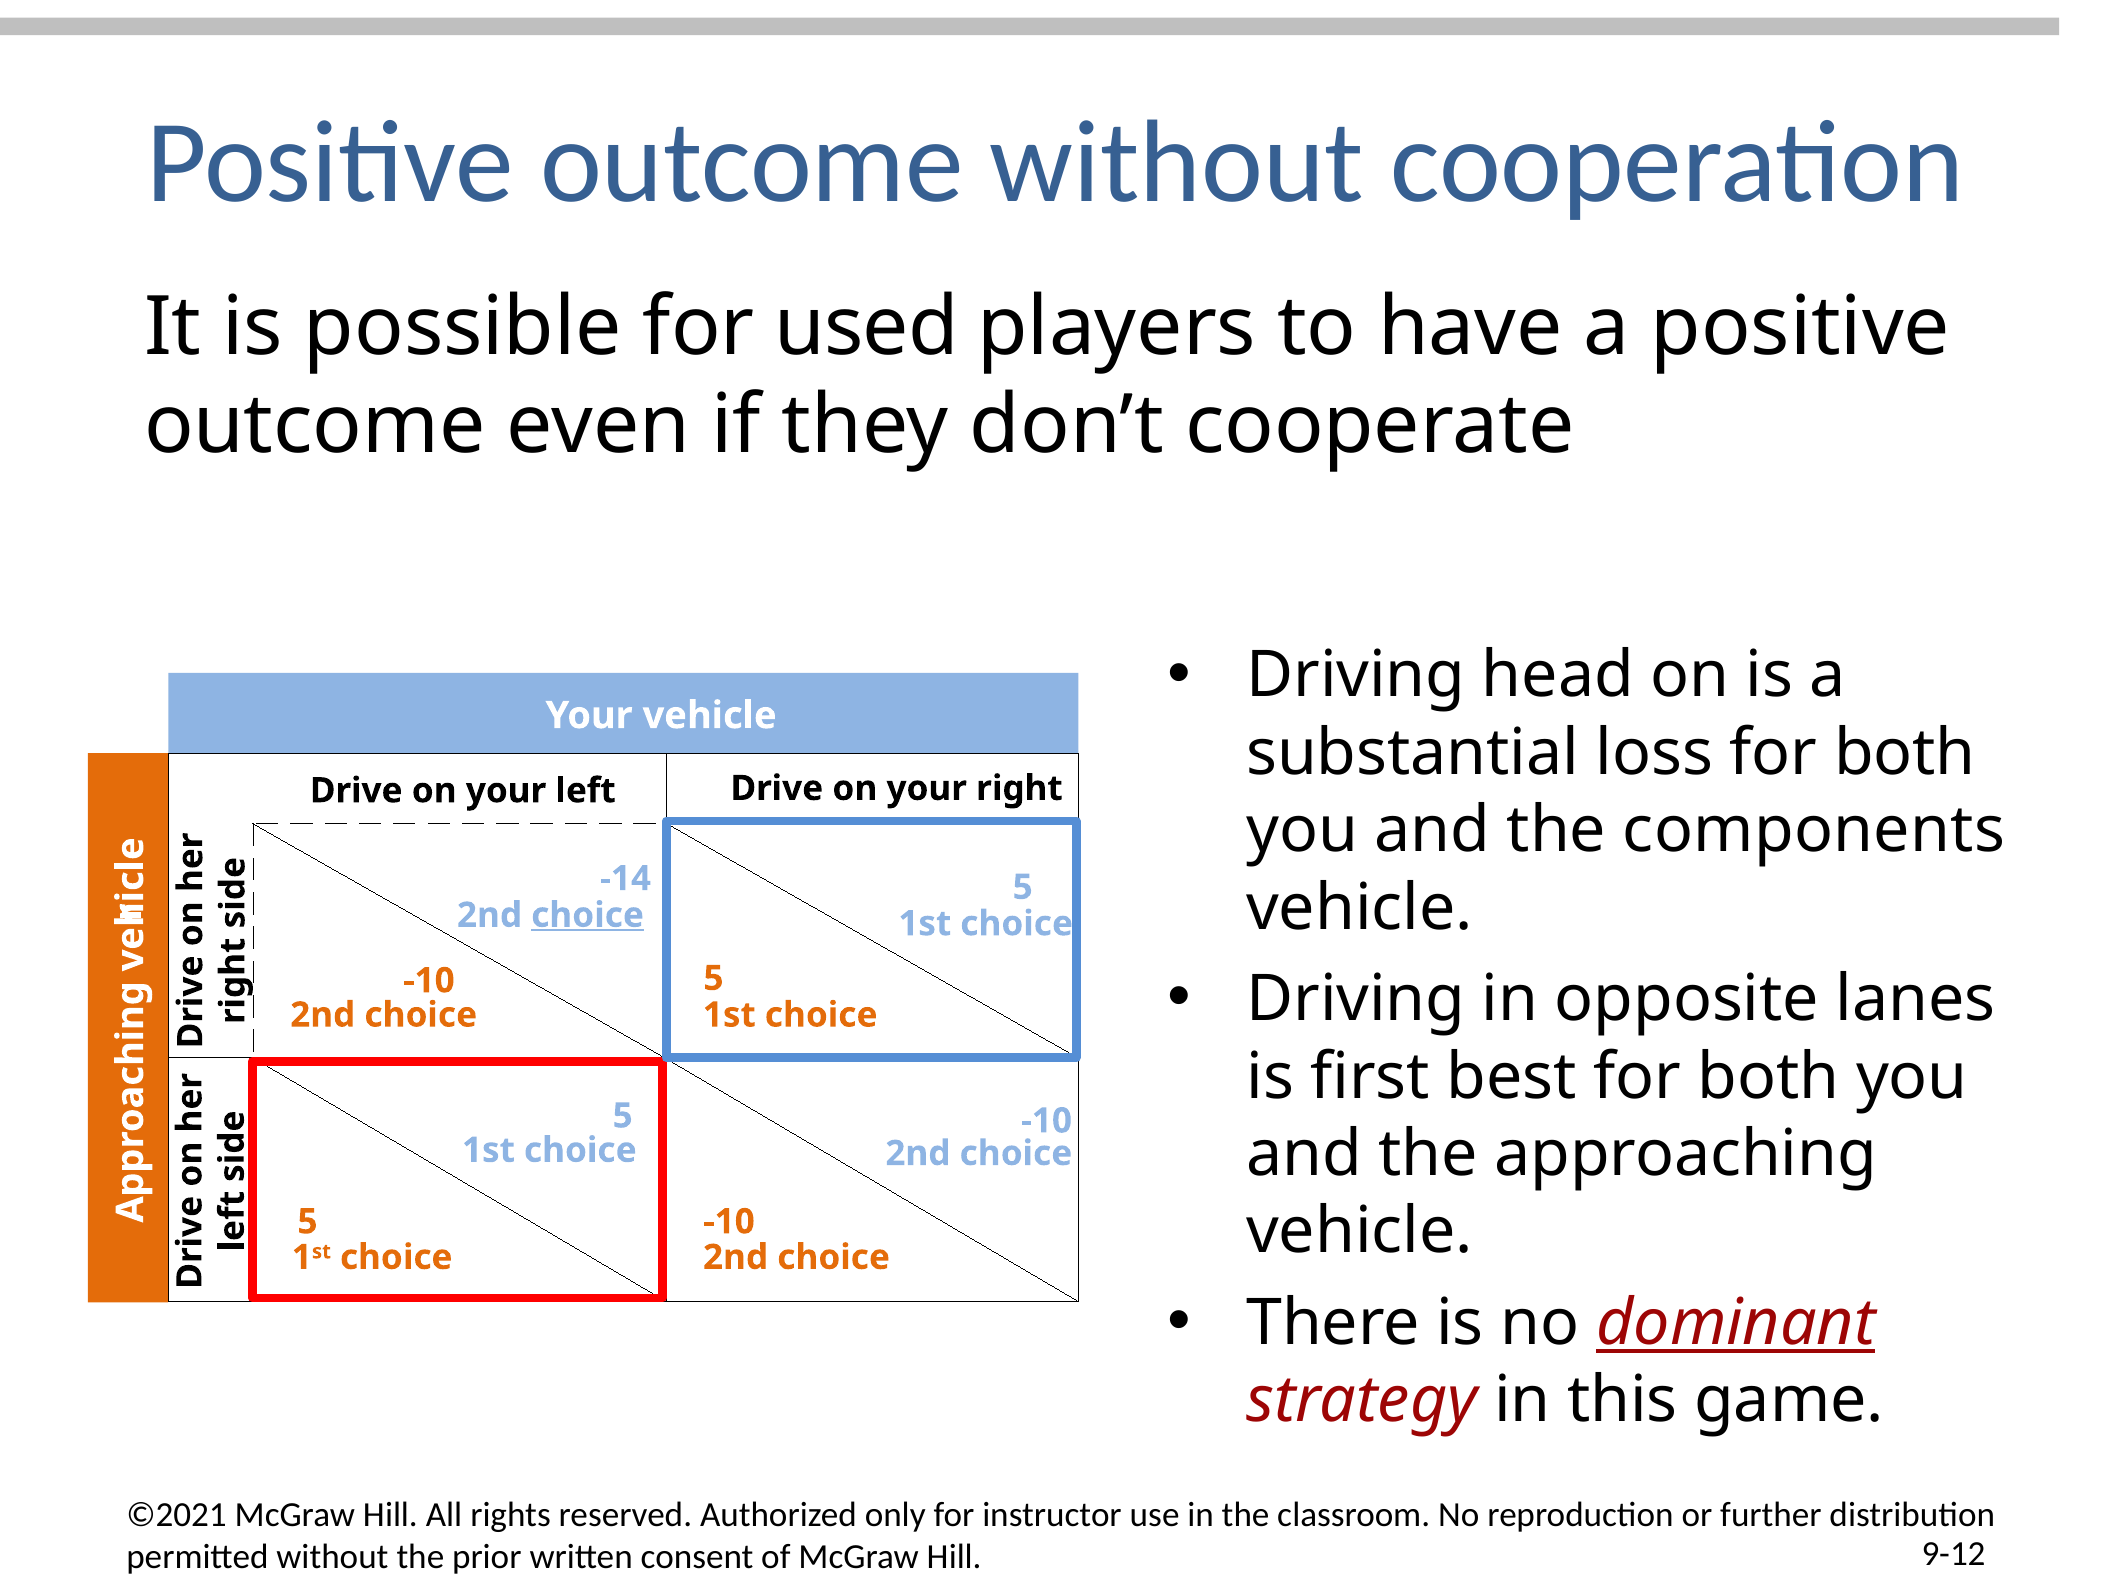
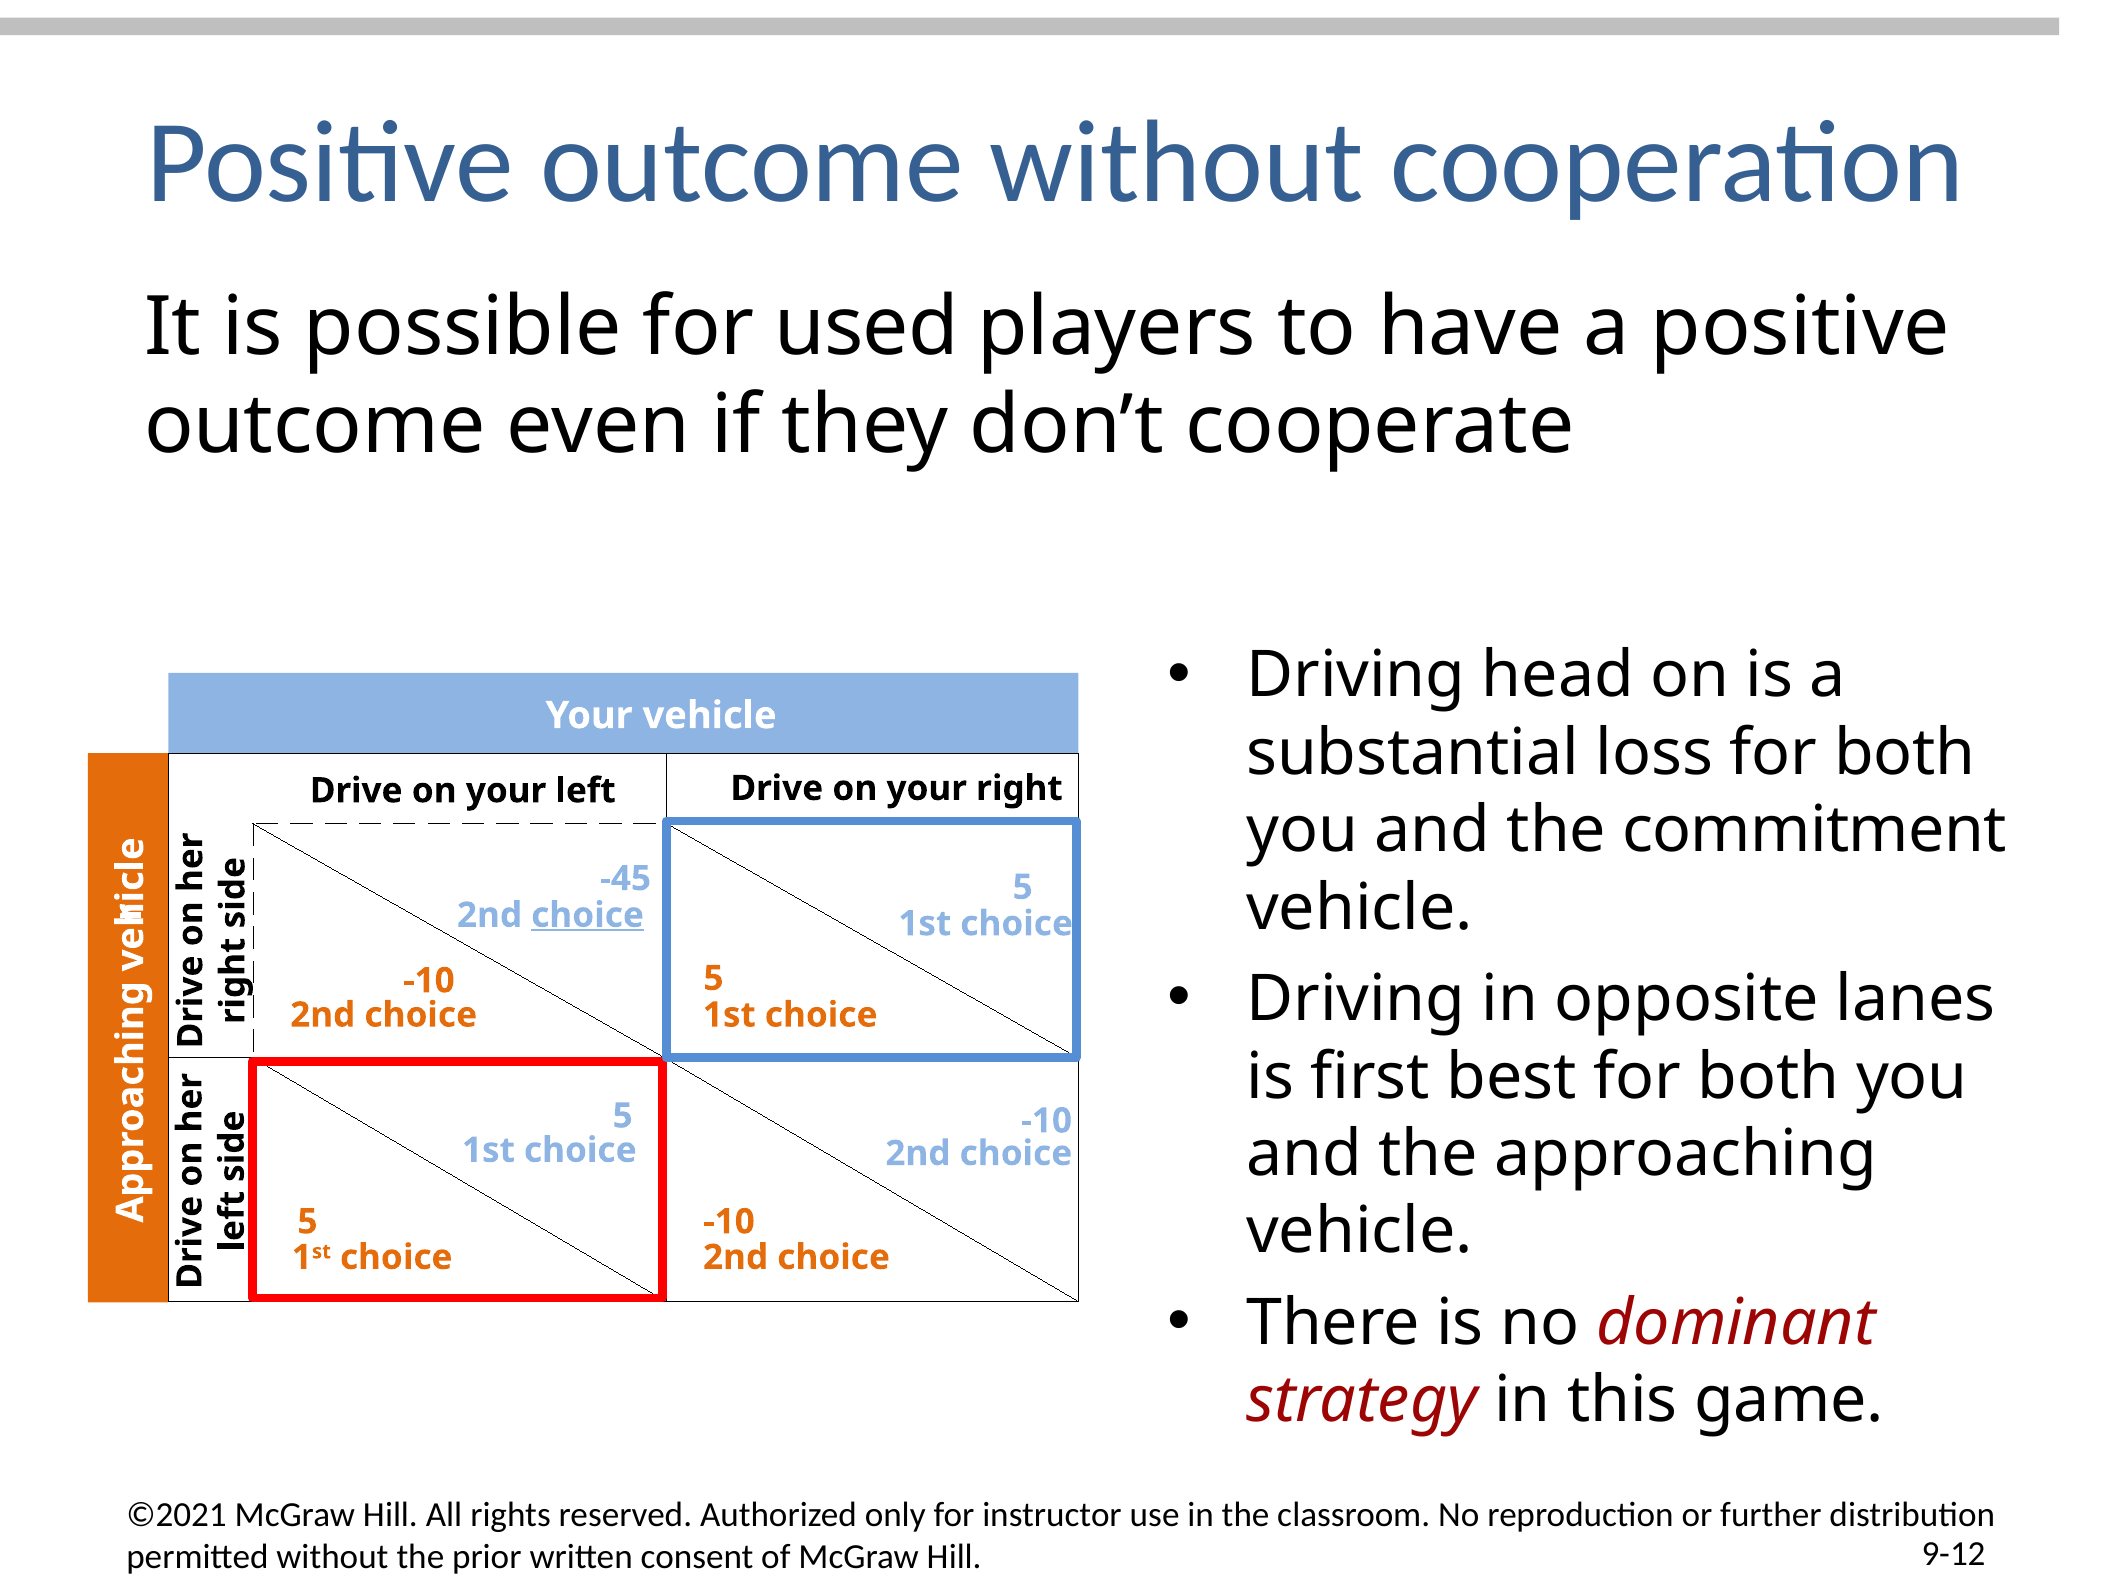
components: components -> commitment (1814, 830)
-14: -14 -> -45 (625, 879)
dominant underline: present -> none (1736, 1323)
